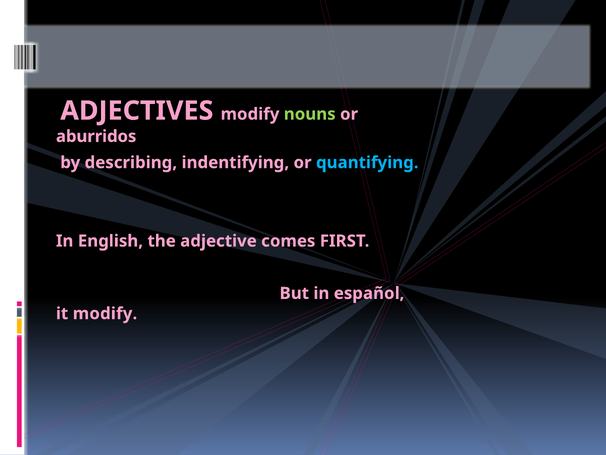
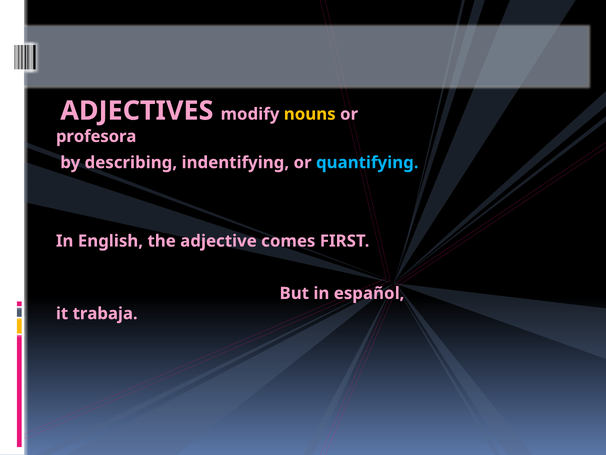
nouns colour: light green -> yellow (310, 114)
aburridos: aburridos -> profesora (96, 136)
it modify: modify -> trabaja (105, 313)
